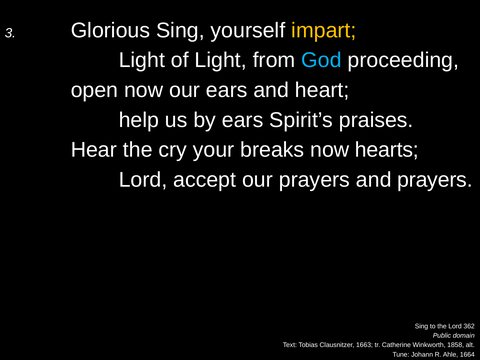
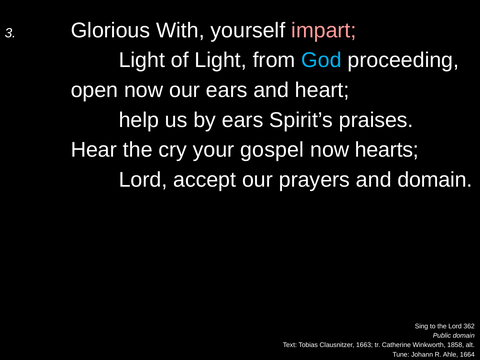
Glorious Sing: Sing -> With (180, 30)
impart colour: yellow -> pink (324, 30)
breaks: breaks -> gospel (272, 150)
and prayers: prayers -> domain (435, 180)
